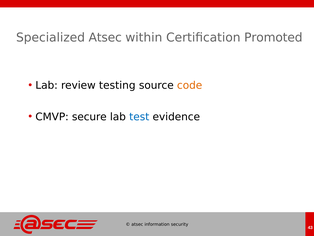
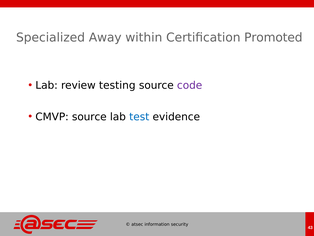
Specialized Atsec: Atsec -> Away (105, 37)
code colour: orange -> purple (190, 85)
CMVP secure: secure -> source (89, 117)
